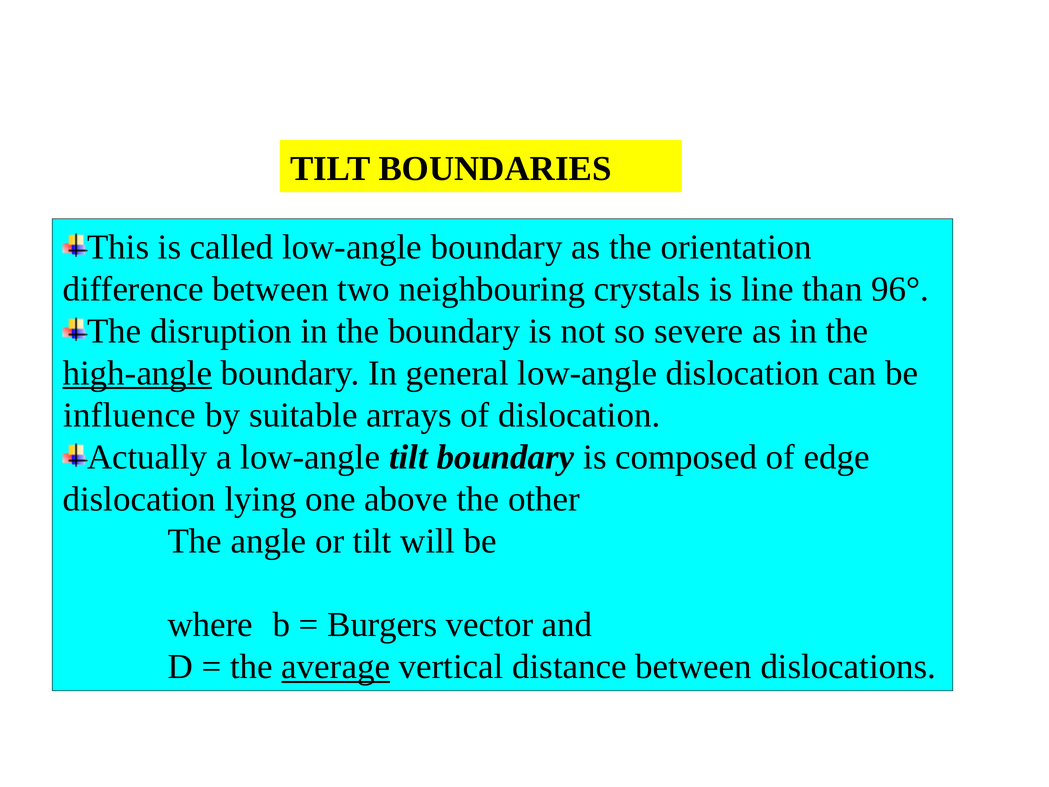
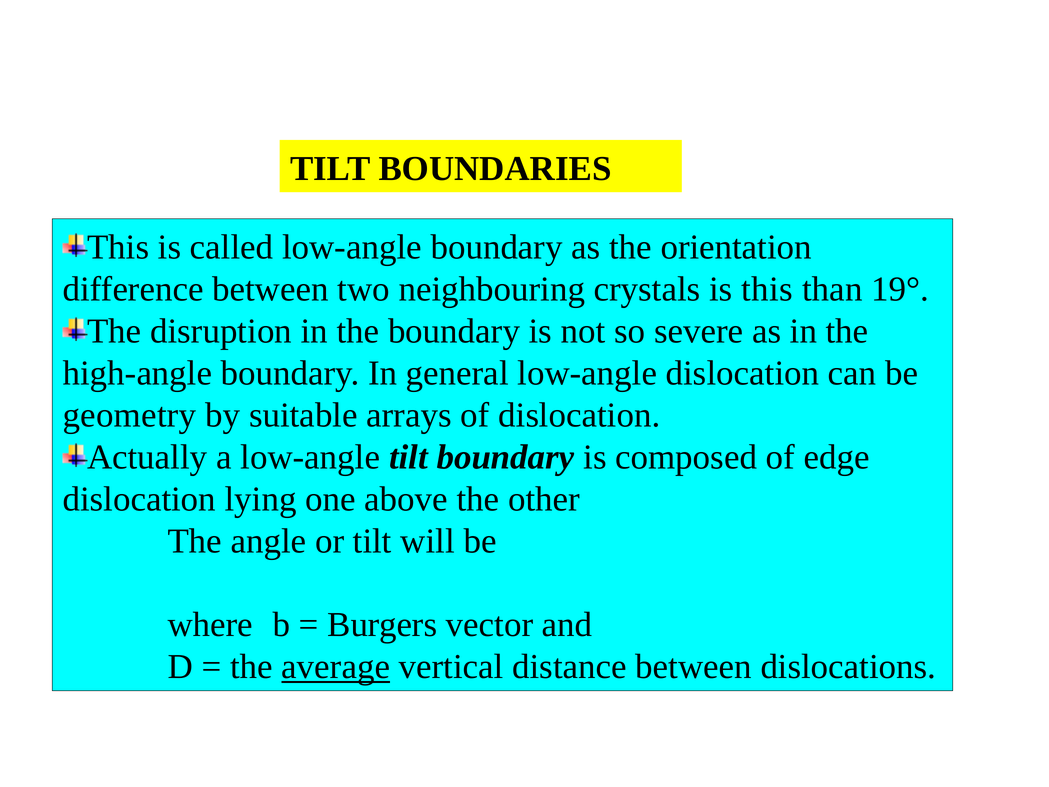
is line: line -> this (767, 289)
96°: 96° -> 19° (900, 289)
high-angle underline: present -> none (137, 373)
influence: influence -> geometry (130, 415)
